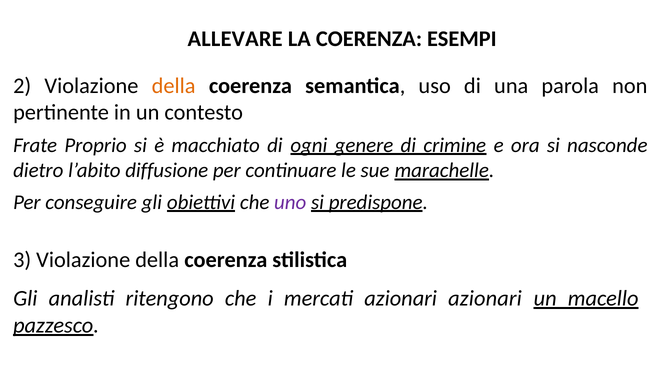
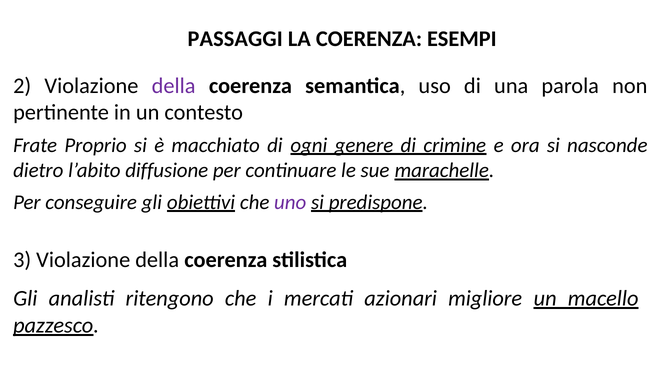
ALLEVARE: ALLEVARE -> PASSAGGI (235, 39)
della colour: orange -> purple (174, 86)
azionari azionari: azionari -> migliore (485, 298)
